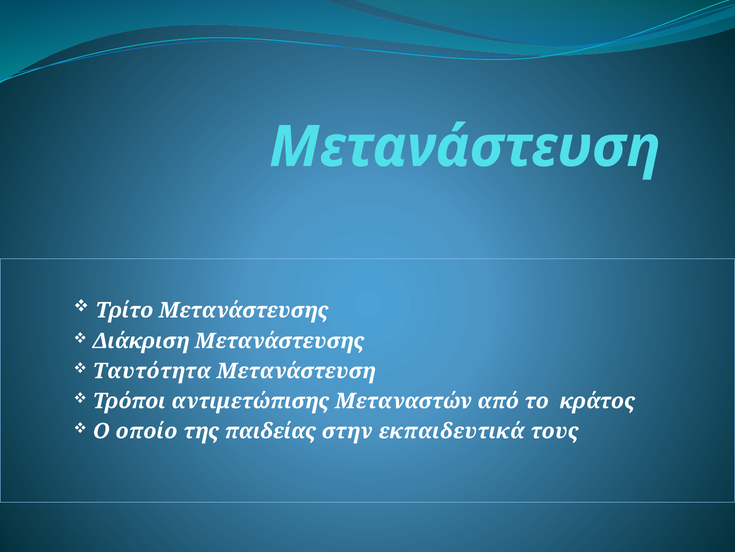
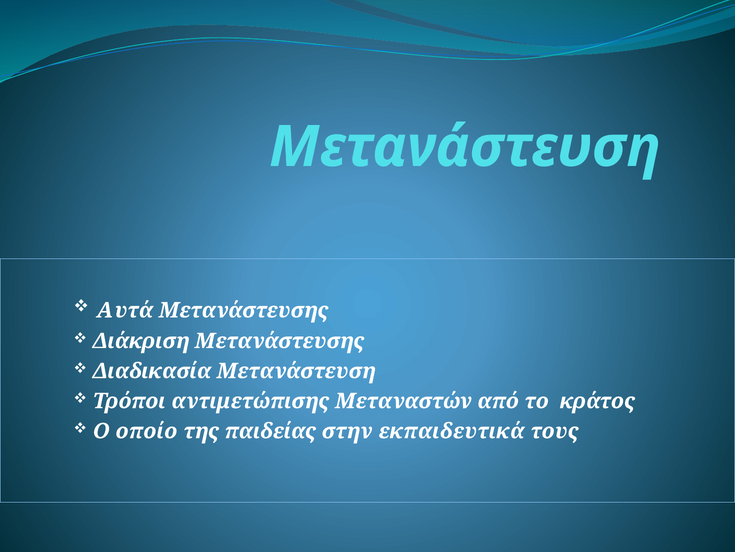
Τρίτο: Τρίτο -> Αυτά (124, 310)
Ταυτότητα: Ταυτότητα -> Διαδικασία (152, 371)
